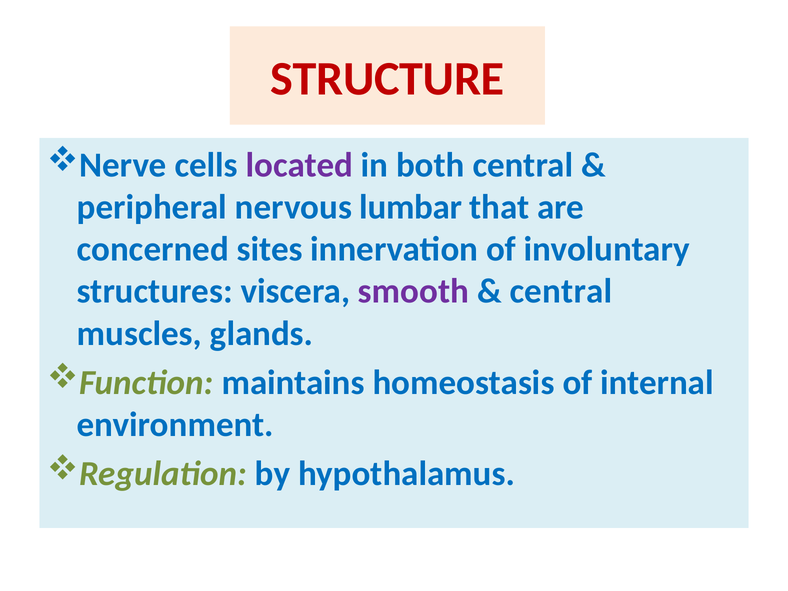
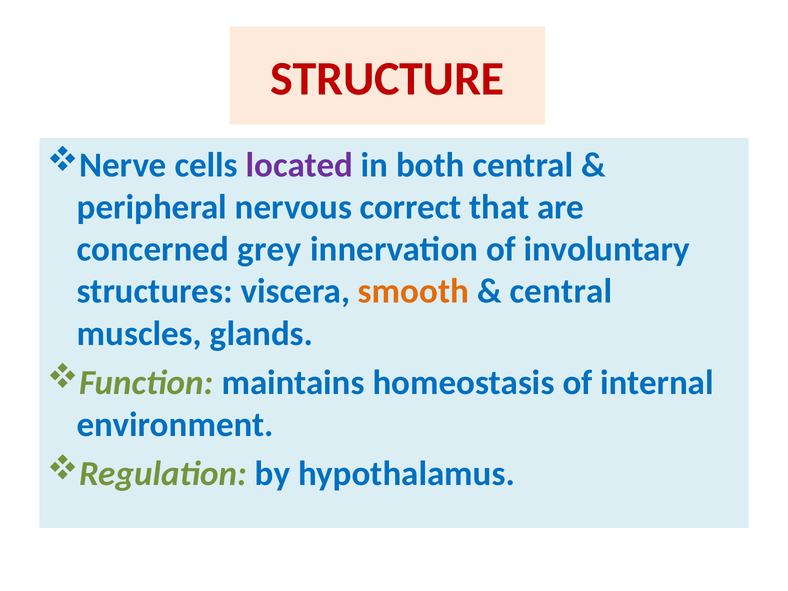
lumbar: lumbar -> correct (411, 207)
sites: sites -> grey (269, 249)
smooth colour: purple -> orange (413, 291)
